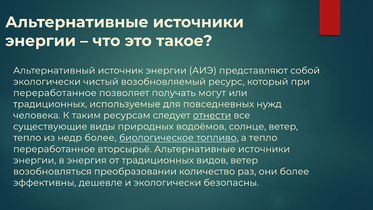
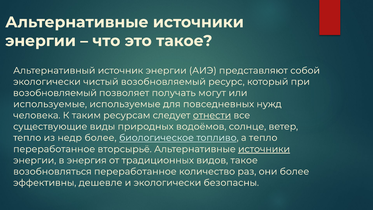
переработанное: переработанное -> возобновляемый (55, 93)
традиционных: традиционных -> используемые (50, 104)
источники underline: none -> present (264, 149)
видов ветер: ветер -> такое (244, 160)
возобновляться преобразовании: преобразовании -> переработанное (135, 171)
